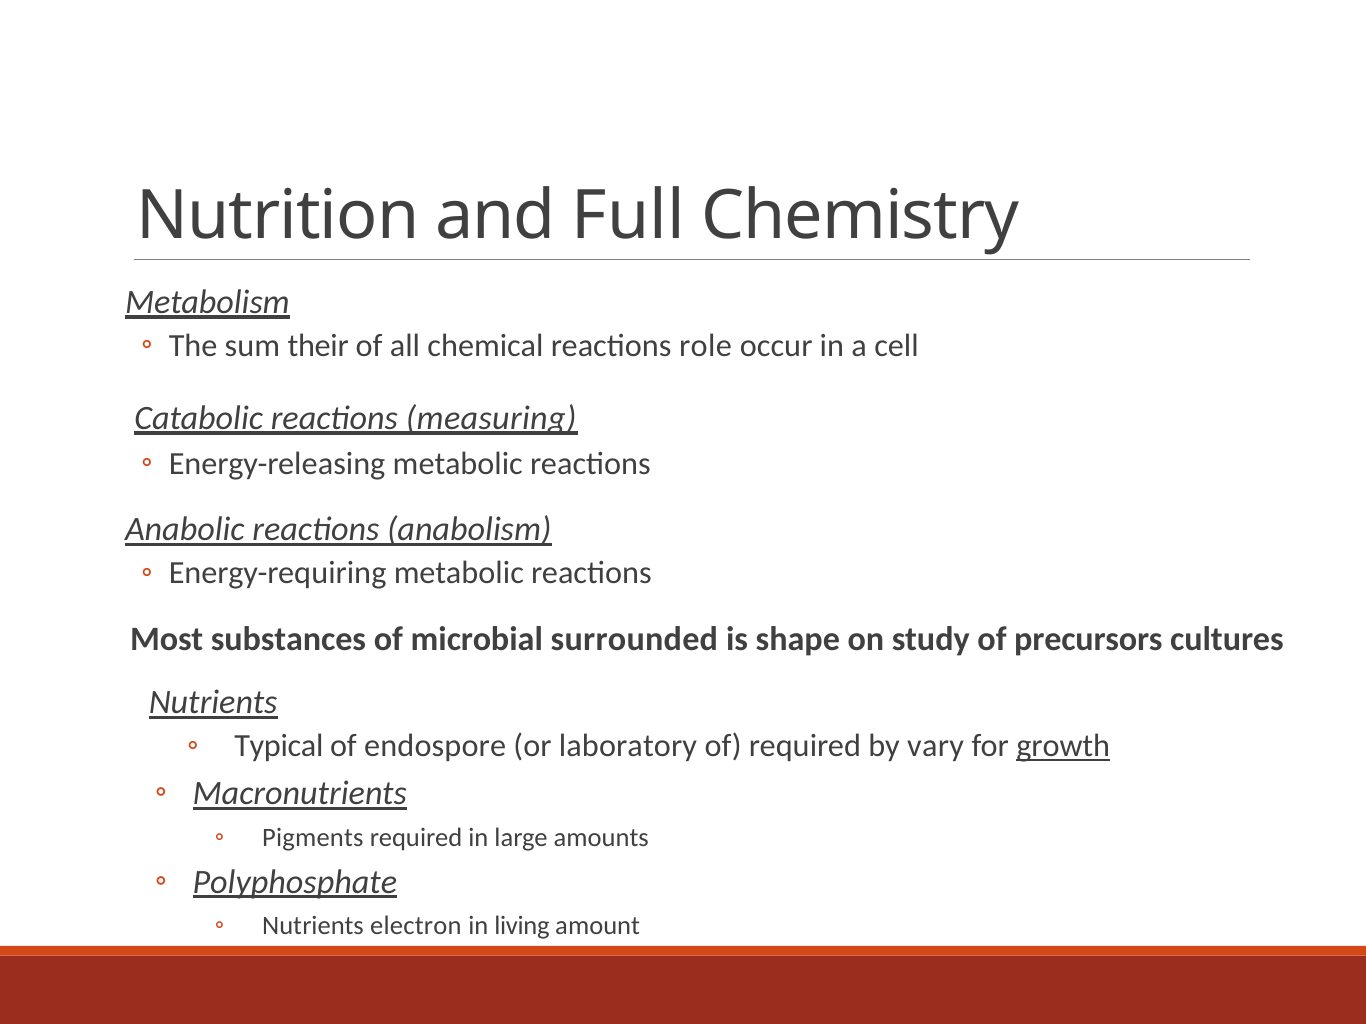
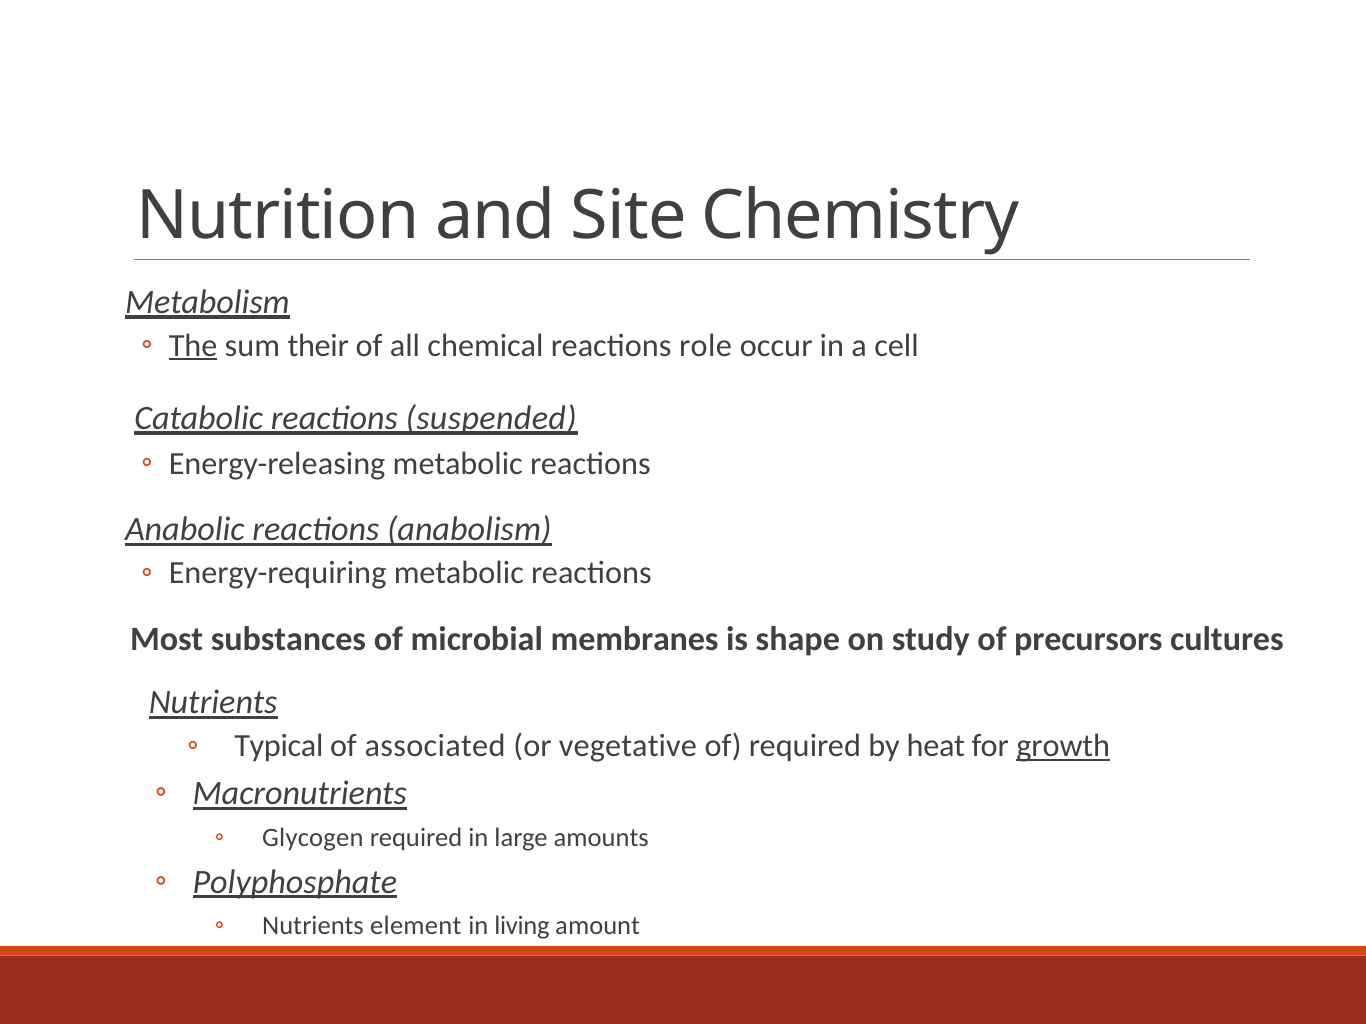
Full: Full -> Site (629, 216)
The underline: none -> present (193, 346)
measuring: measuring -> suspended (491, 418)
surrounded: surrounded -> membranes (635, 640)
endospore: endospore -> associated (435, 747)
laboratory: laboratory -> vegetative (628, 747)
vary: vary -> heat (936, 747)
Pigments: Pigments -> Glycogen (313, 838)
electron: electron -> element (416, 926)
